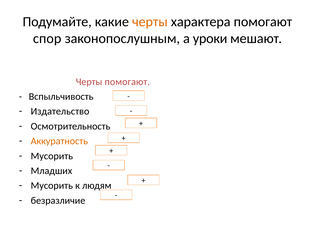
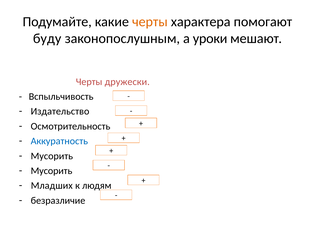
спор: спор -> буду (47, 39)
Черты помогают: помогают -> дружески (127, 82)
Аккуратность colour: orange -> blue (59, 141)
Младших: Младших -> Мусорить (52, 171)
Мусорить: Мусорить -> Младших (52, 186)
